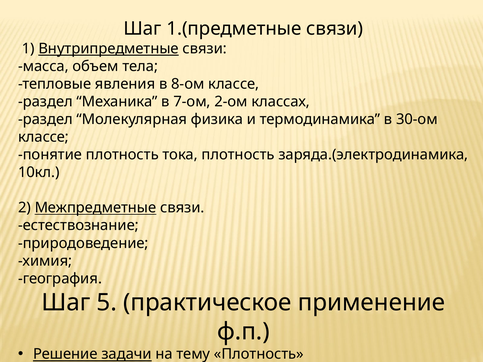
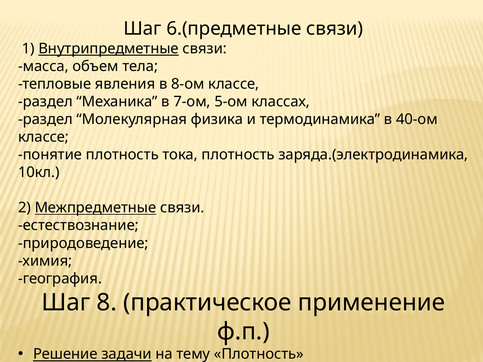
1.(предметные: 1.(предметные -> 6.(предметные (234, 29)
2-ом: 2-ом -> 5-ом (231, 102)
30-ом: 30-ом -> 40-ом (417, 119)
5: 5 -> 8 (107, 303)
